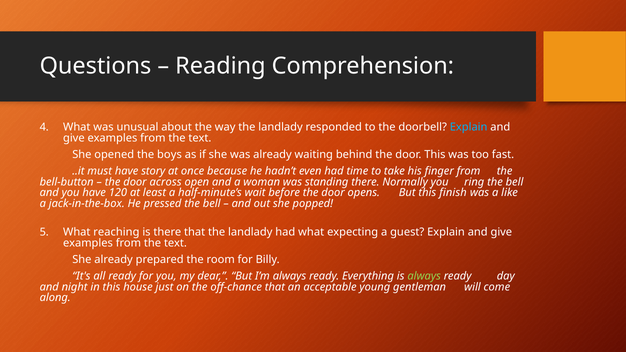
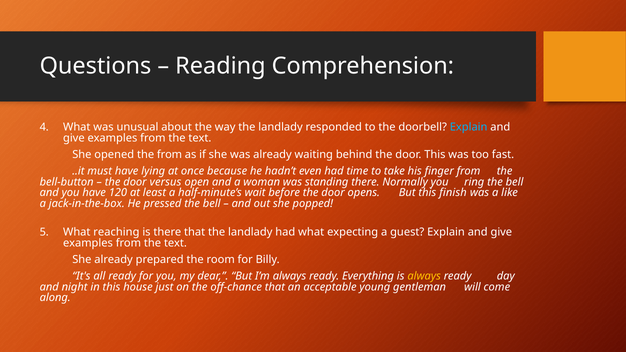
the boys: boys -> from (170, 155)
story: story -> lying (153, 171)
across: across -> versus (166, 182)
always colour: light green -> yellow (424, 276)
